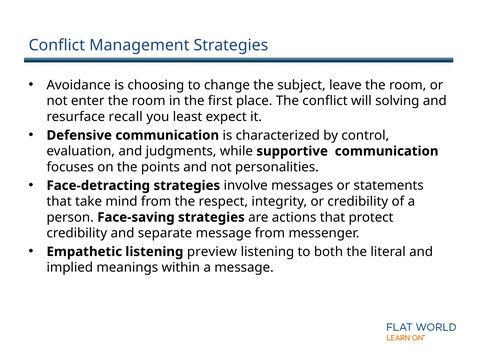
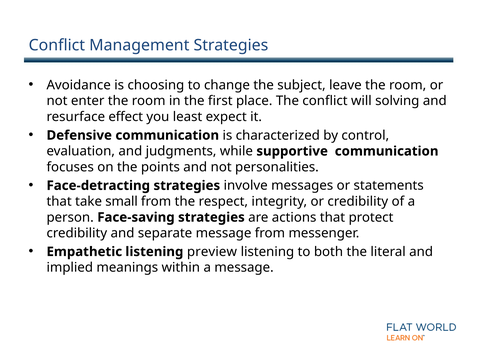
recall: recall -> effect (126, 117)
mind: mind -> small (122, 202)
